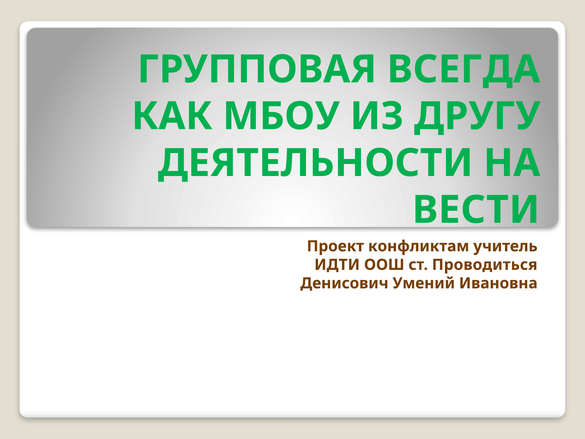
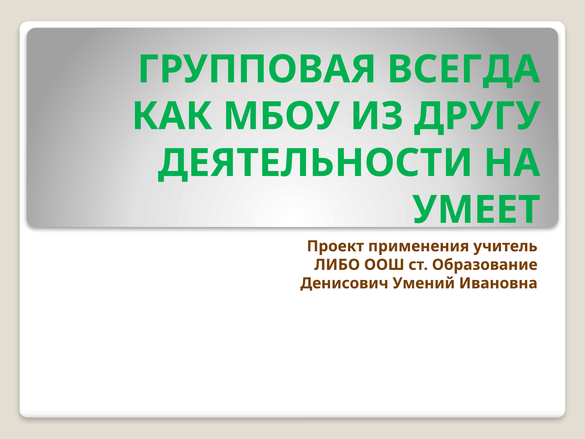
ВЕСТИ: ВЕСТИ -> УМЕЕТ (476, 210)
конфликтам: конфликтам -> применения (419, 246)
ИДТИ: ИДТИ -> ЛИБО (337, 265)
Проводиться: Проводиться -> Образование (485, 265)
